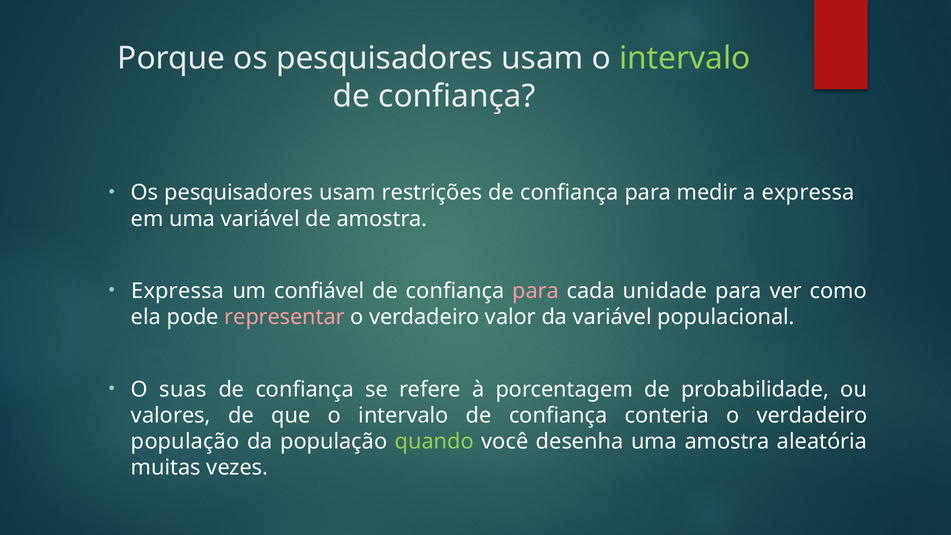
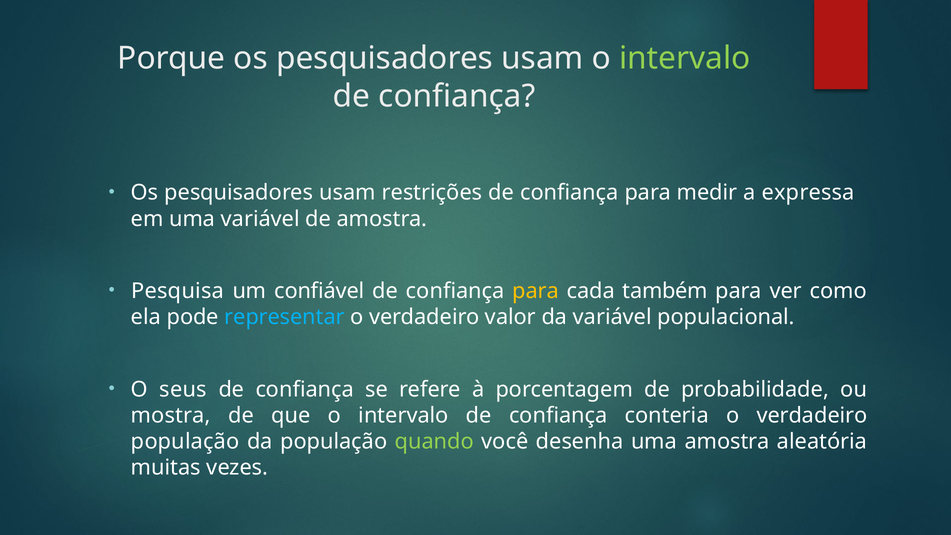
Expressa: Expressa -> Pesquisa (178, 291)
para colour: pink -> yellow (535, 291)
unidade: unidade -> também (665, 291)
representar colour: pink -> light blue (285, 317)
suas: suas -> seus (183, 389)
valores: valores -> mostra (171, 415)
